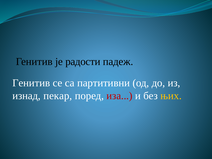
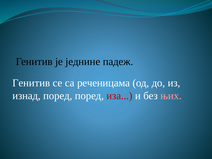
радости: радости -> једнине (83, 62)
партитивни: партитивни -> реченицама (104, 83)
изнад пекар: пекар -> поред (58, 96)
њих colour: yellow -> pink (171, 96)
